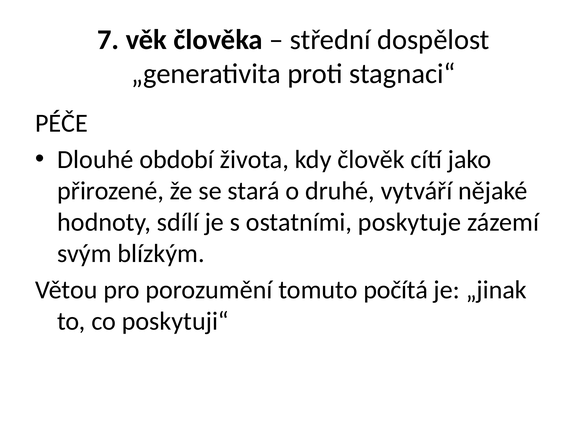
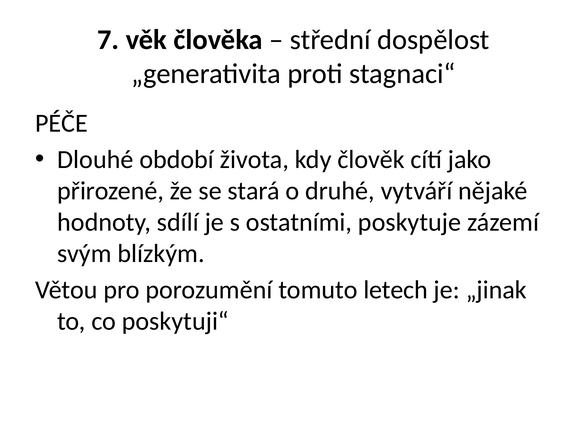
počítá: počítá -> letech (396, 290)
